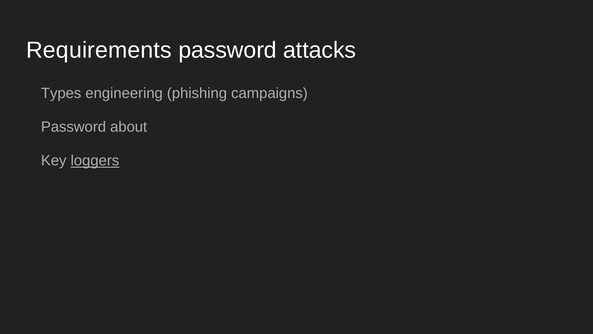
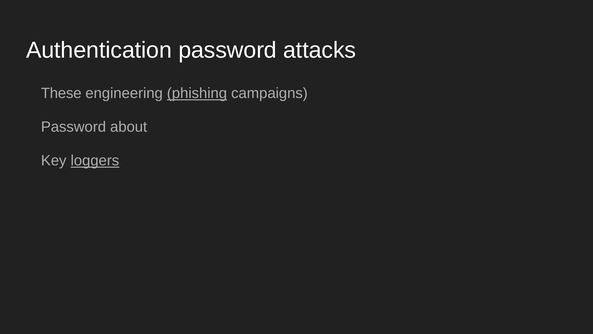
Requirements: Requirements -> Authentication (99, 50)
Types: Types -> These (61, 93)
phishing underline: none -> present (197, 93)
